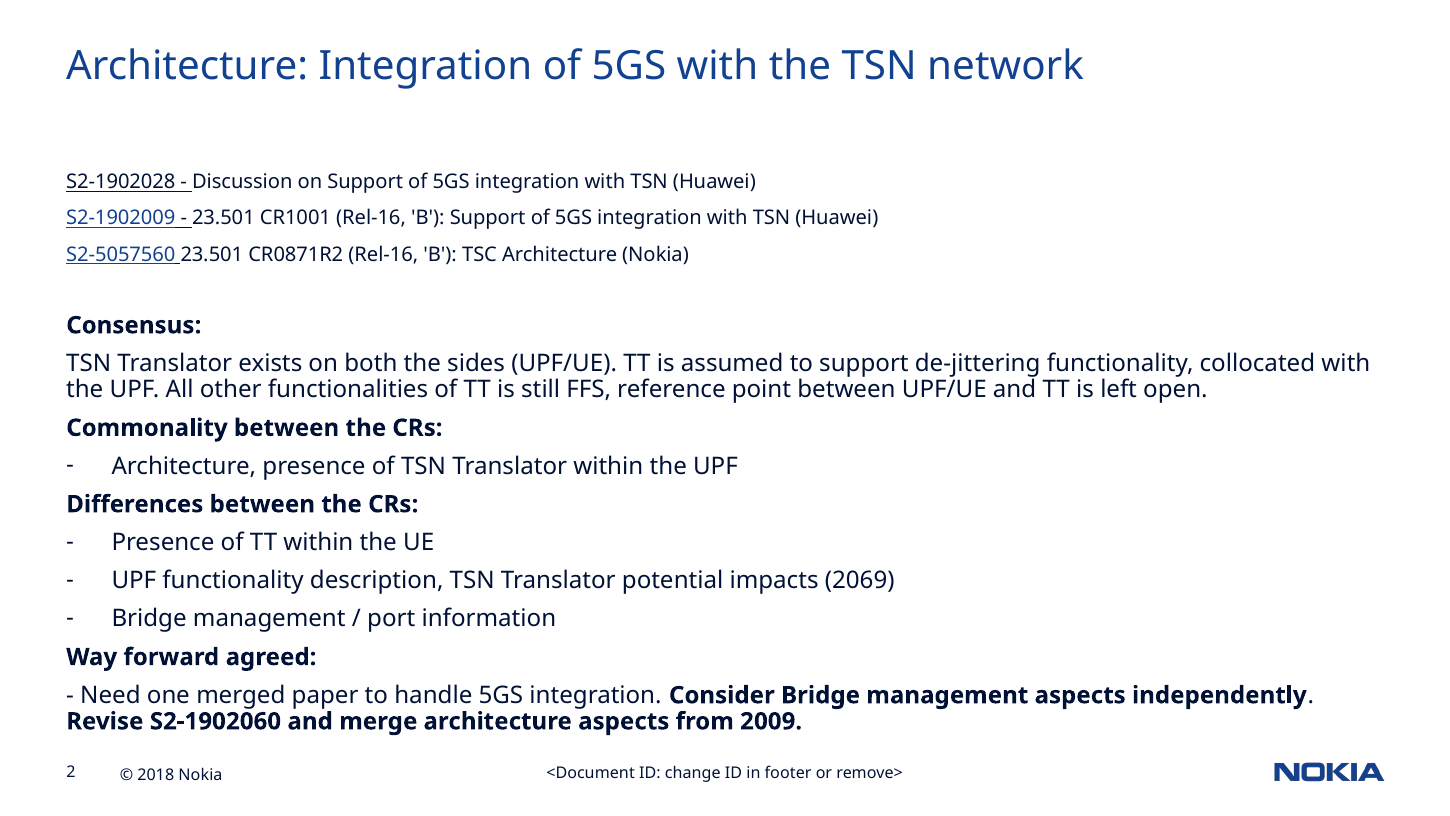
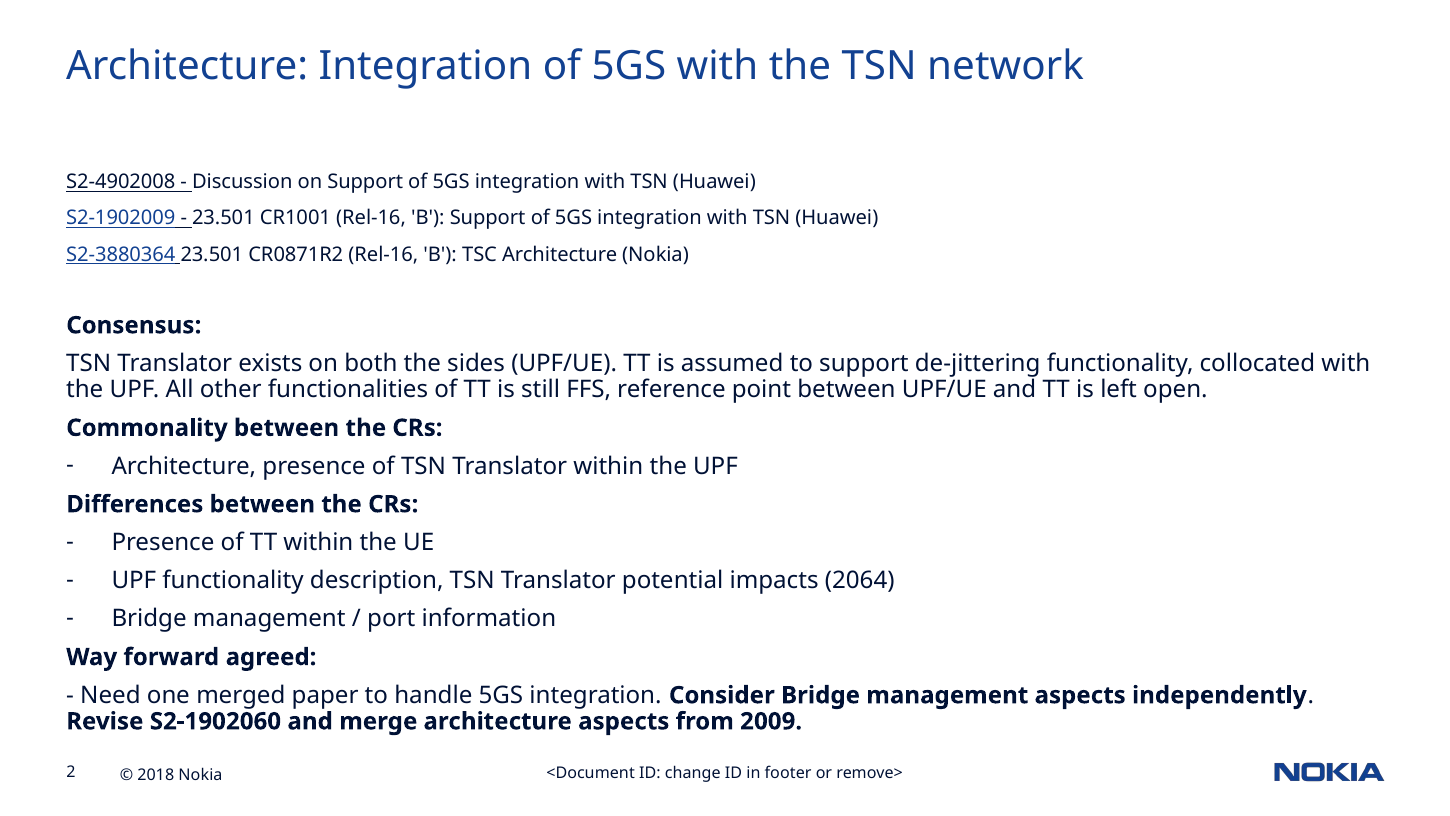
S2-1902028: S2-1902028 -> S2-4902008 (121, 182)
S2-5057560: S2-5057560 -> S2-3880364 (121, 255)
2069: 2069 -> 2064 (860, 580)
